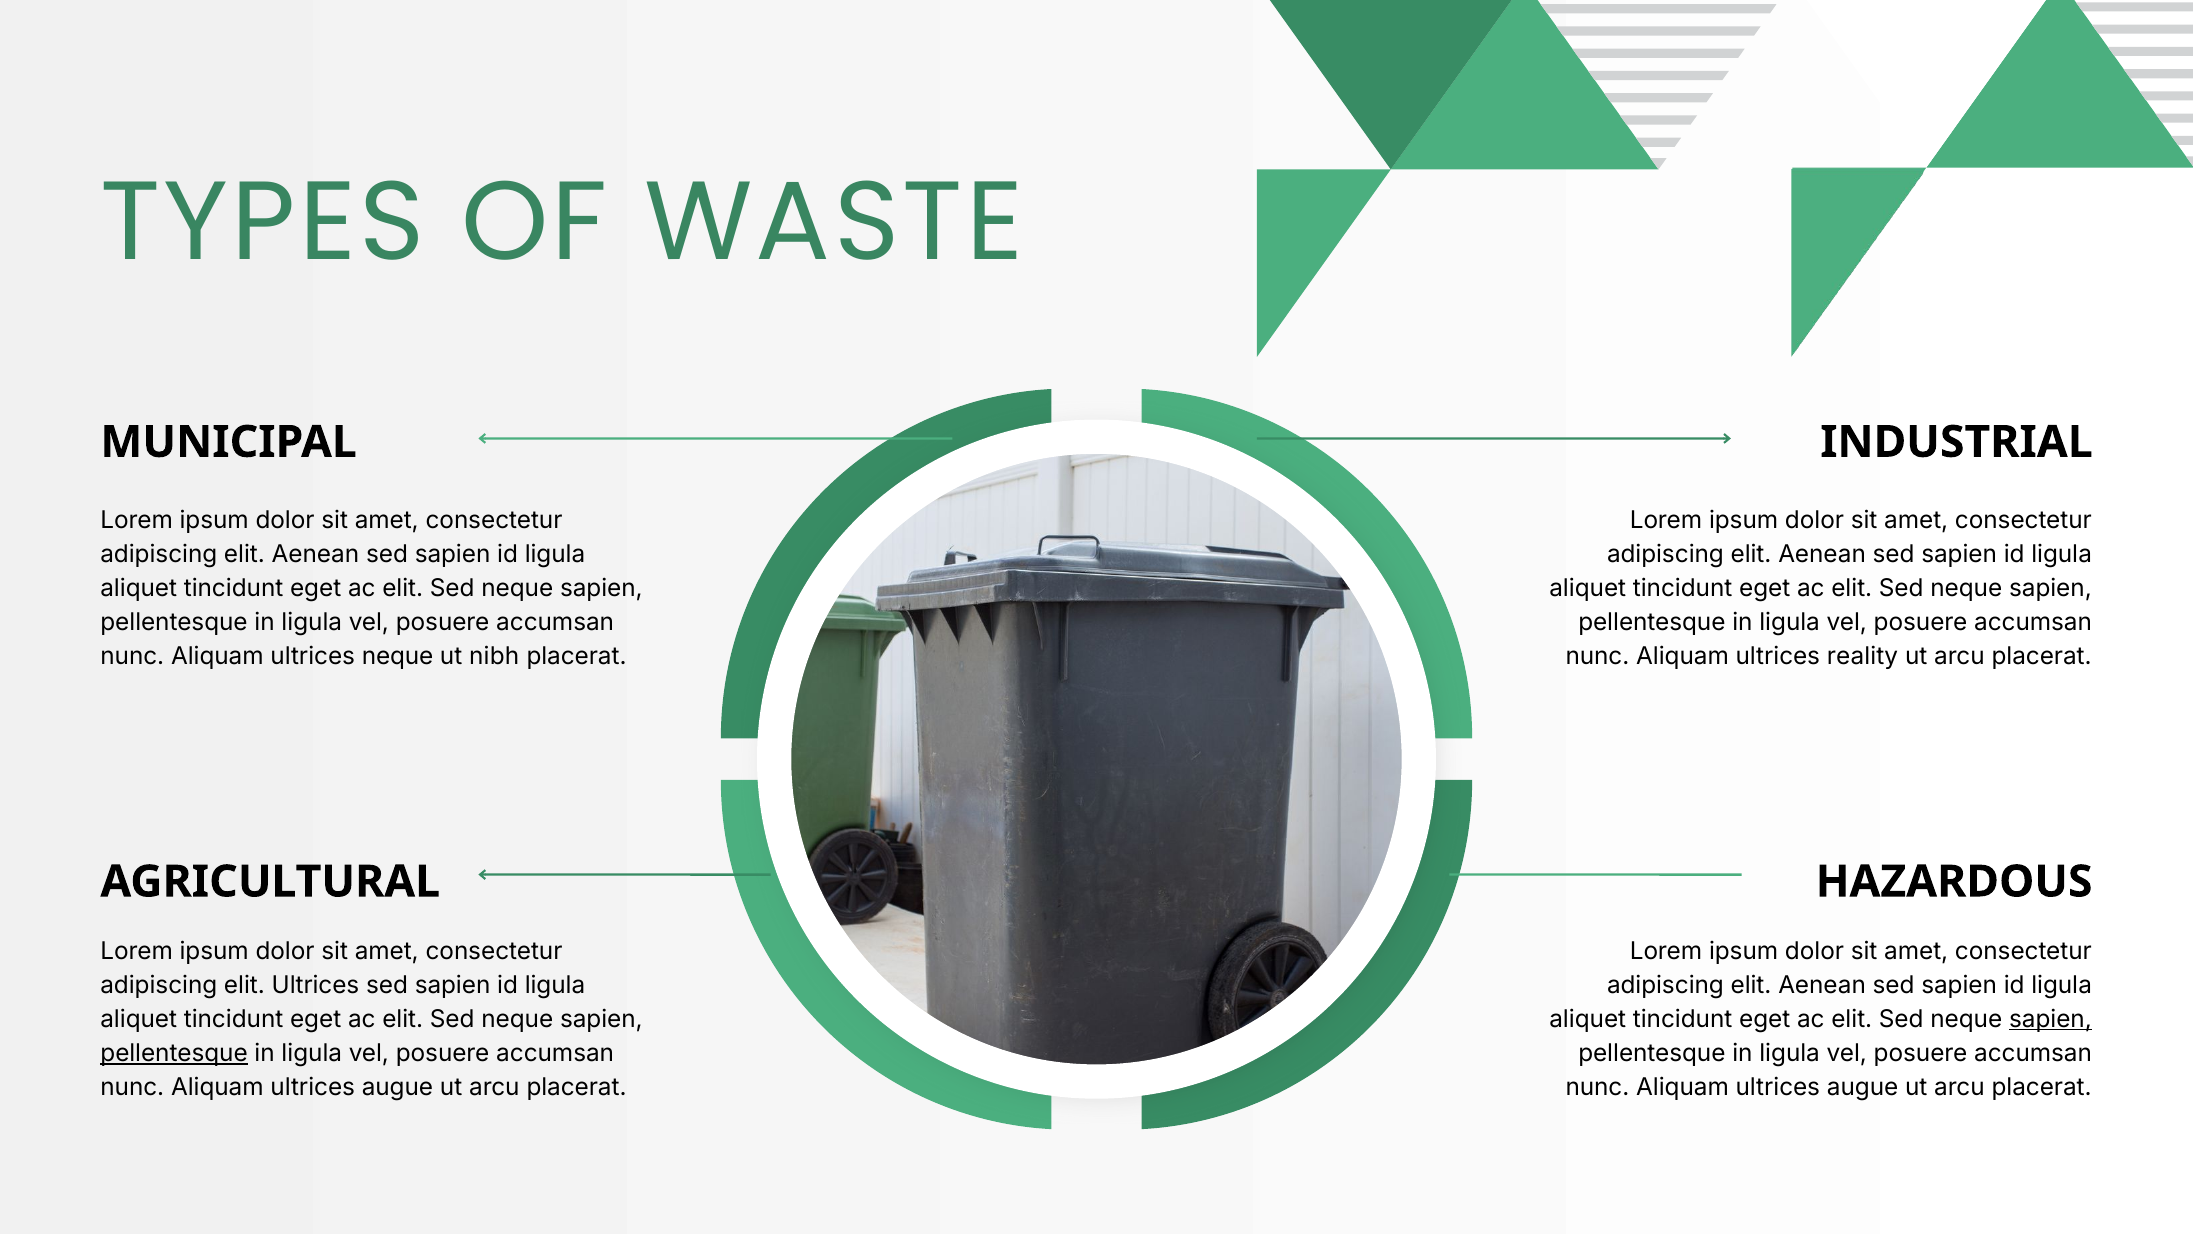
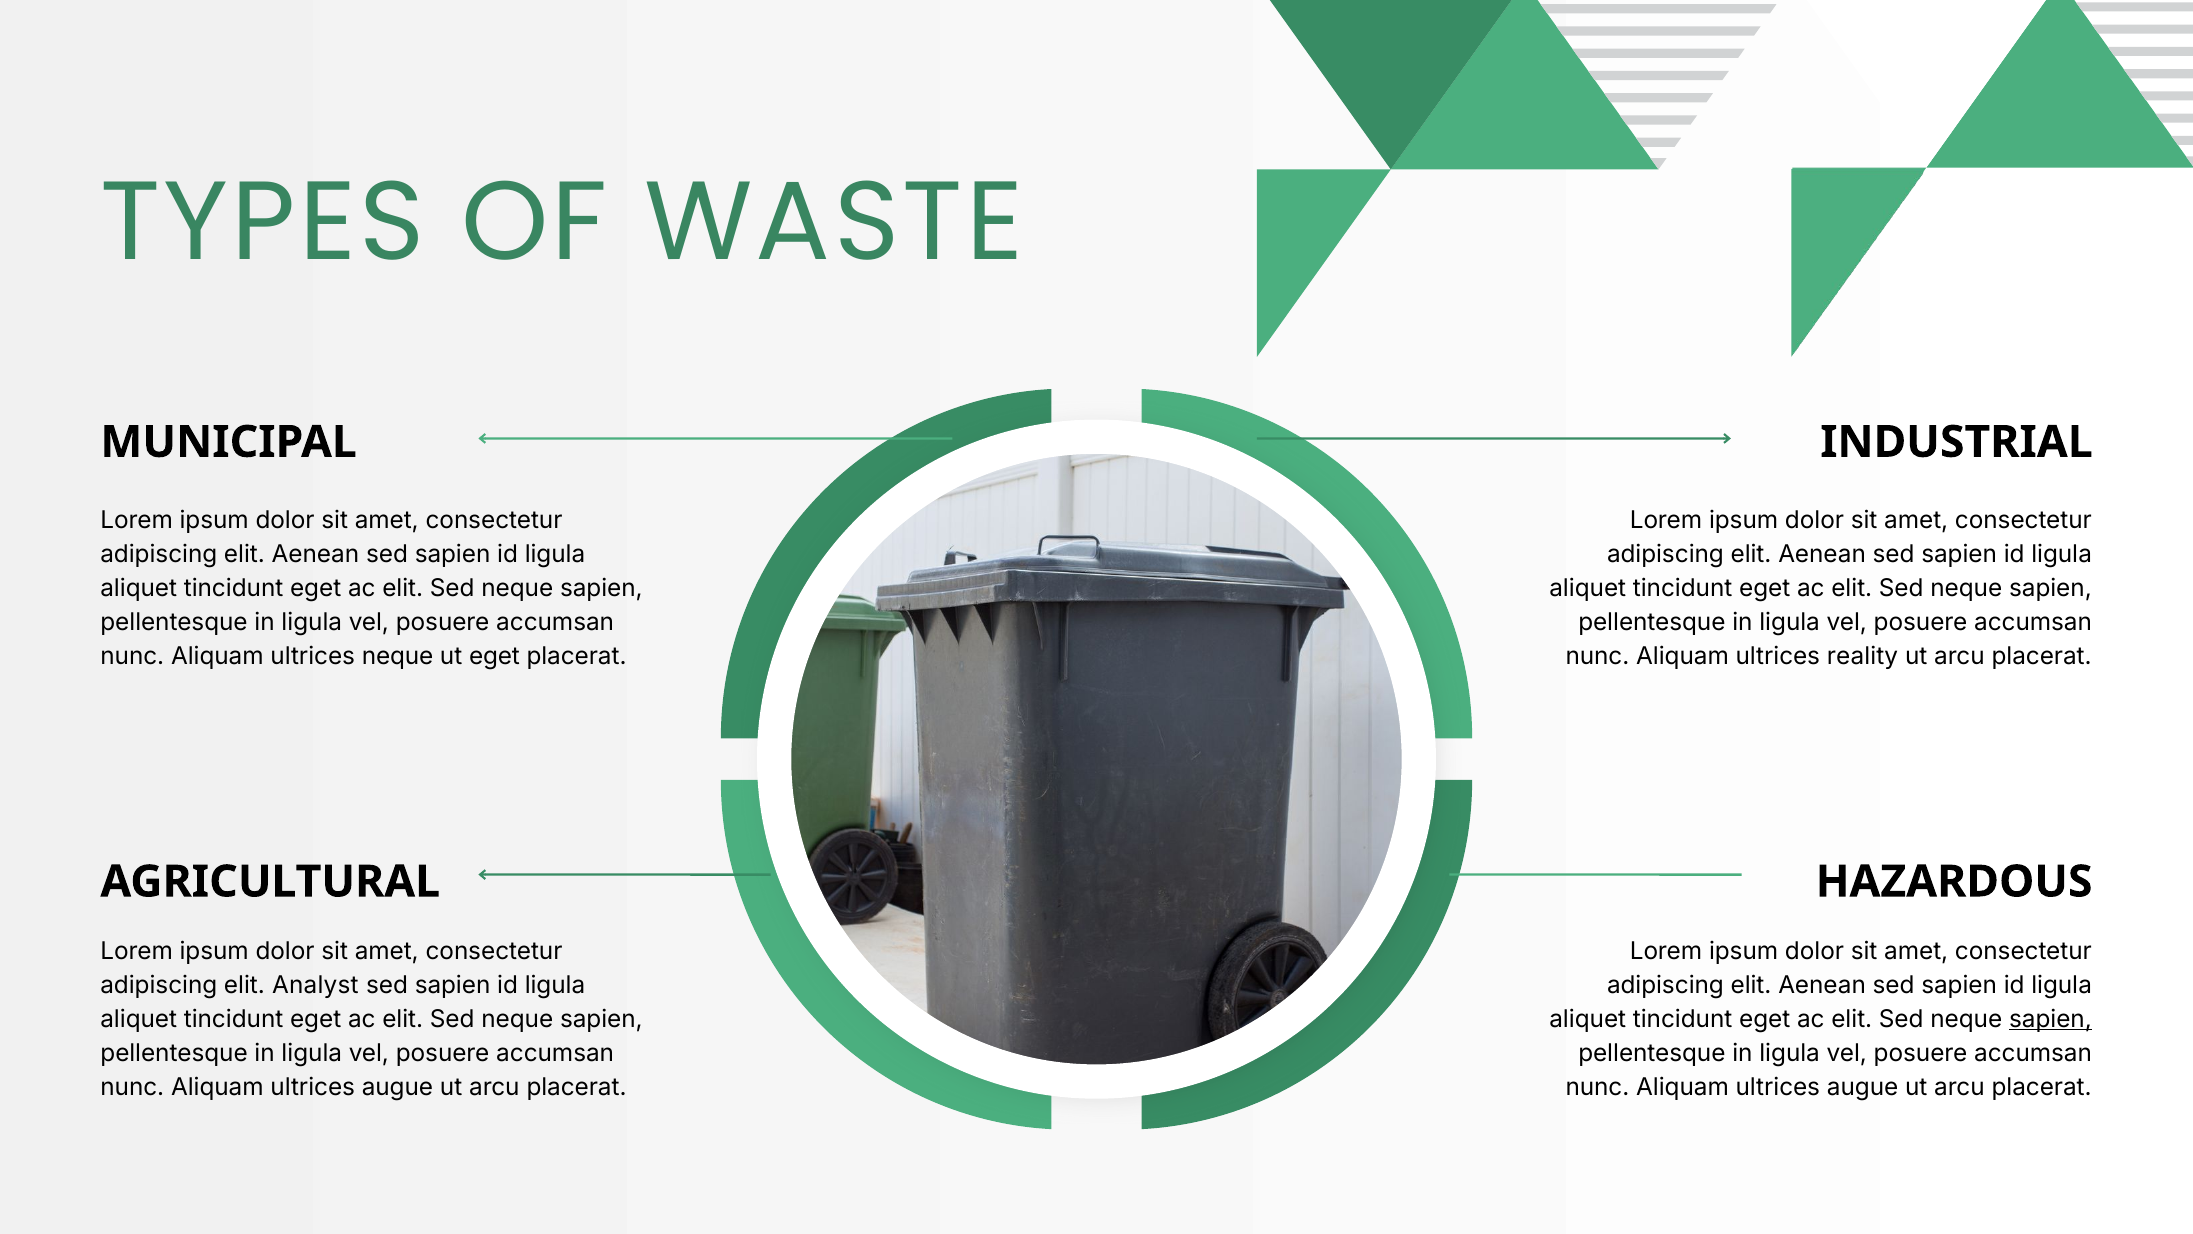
ut nibh: nibh -> eget (494, 656)
elit Ultrices: Ultrices -> Analyst (315, 985)
pellentesque underline: present -> none (174, 1053)
